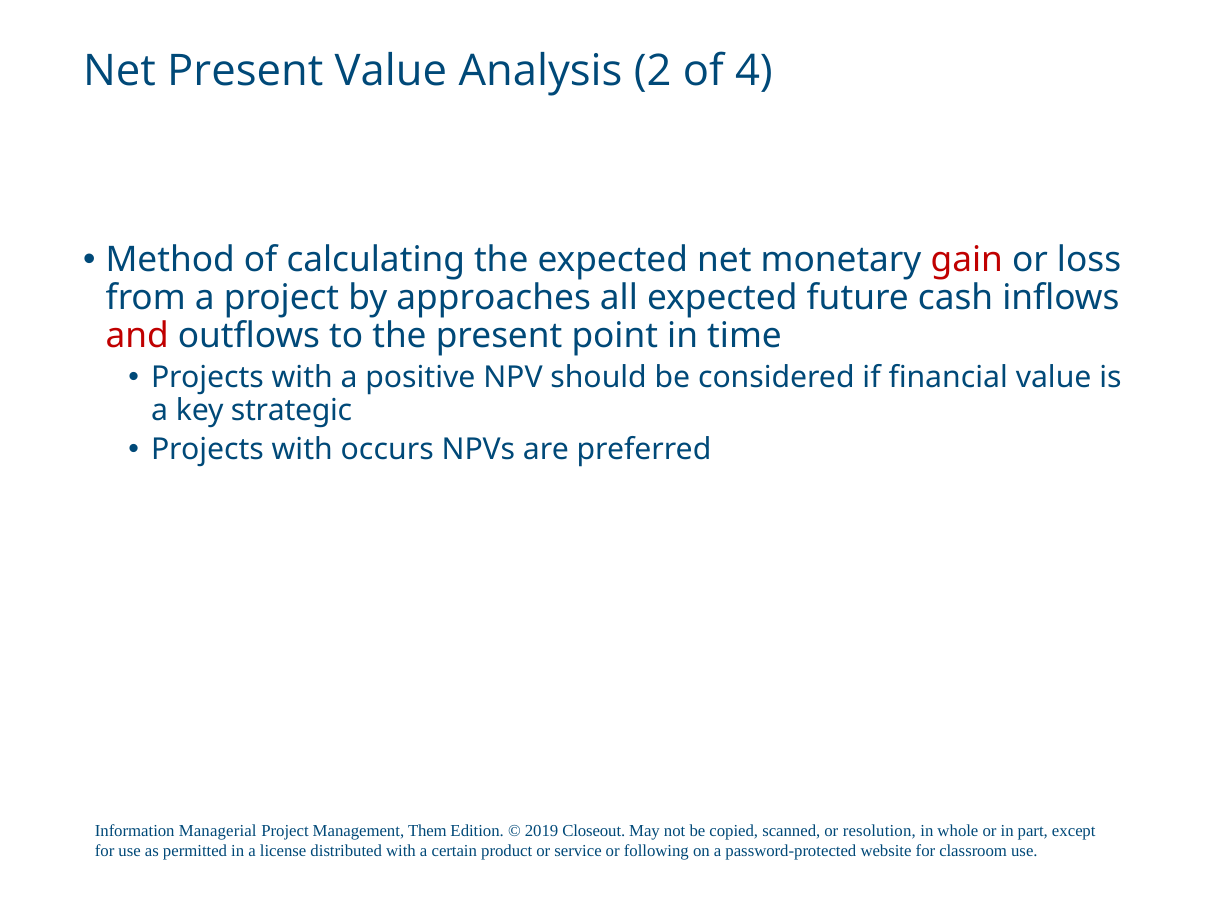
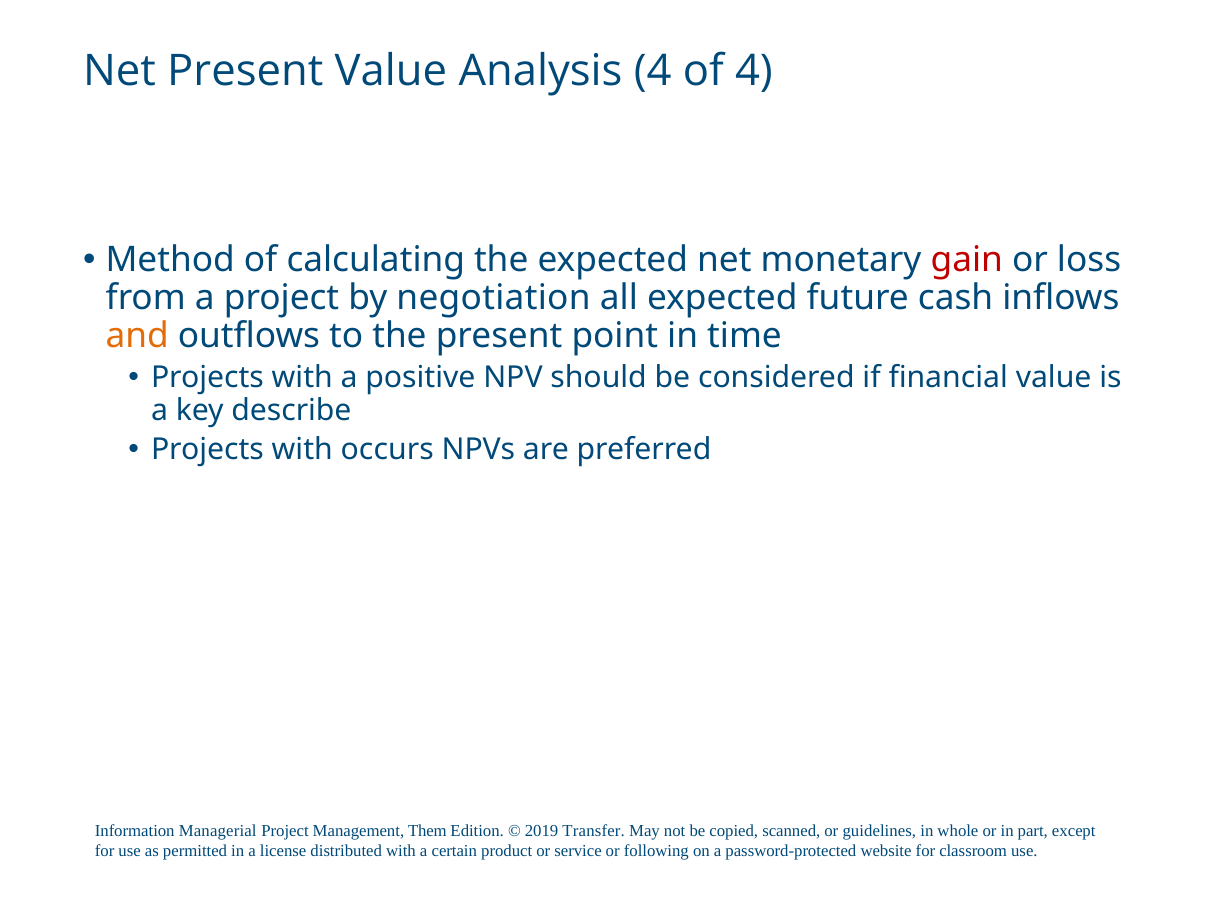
Analysis 2: 2 -> 4 (653, 72)
approaches: approaches -> negotiation (494, 298)
and colour: red -> orange (137, 336)
strategic: strategic -> describe (291, 410)
Closeout: Closeout -> Transfer (594, 831)
resolution: resolution -> guidelines (879, 831)
